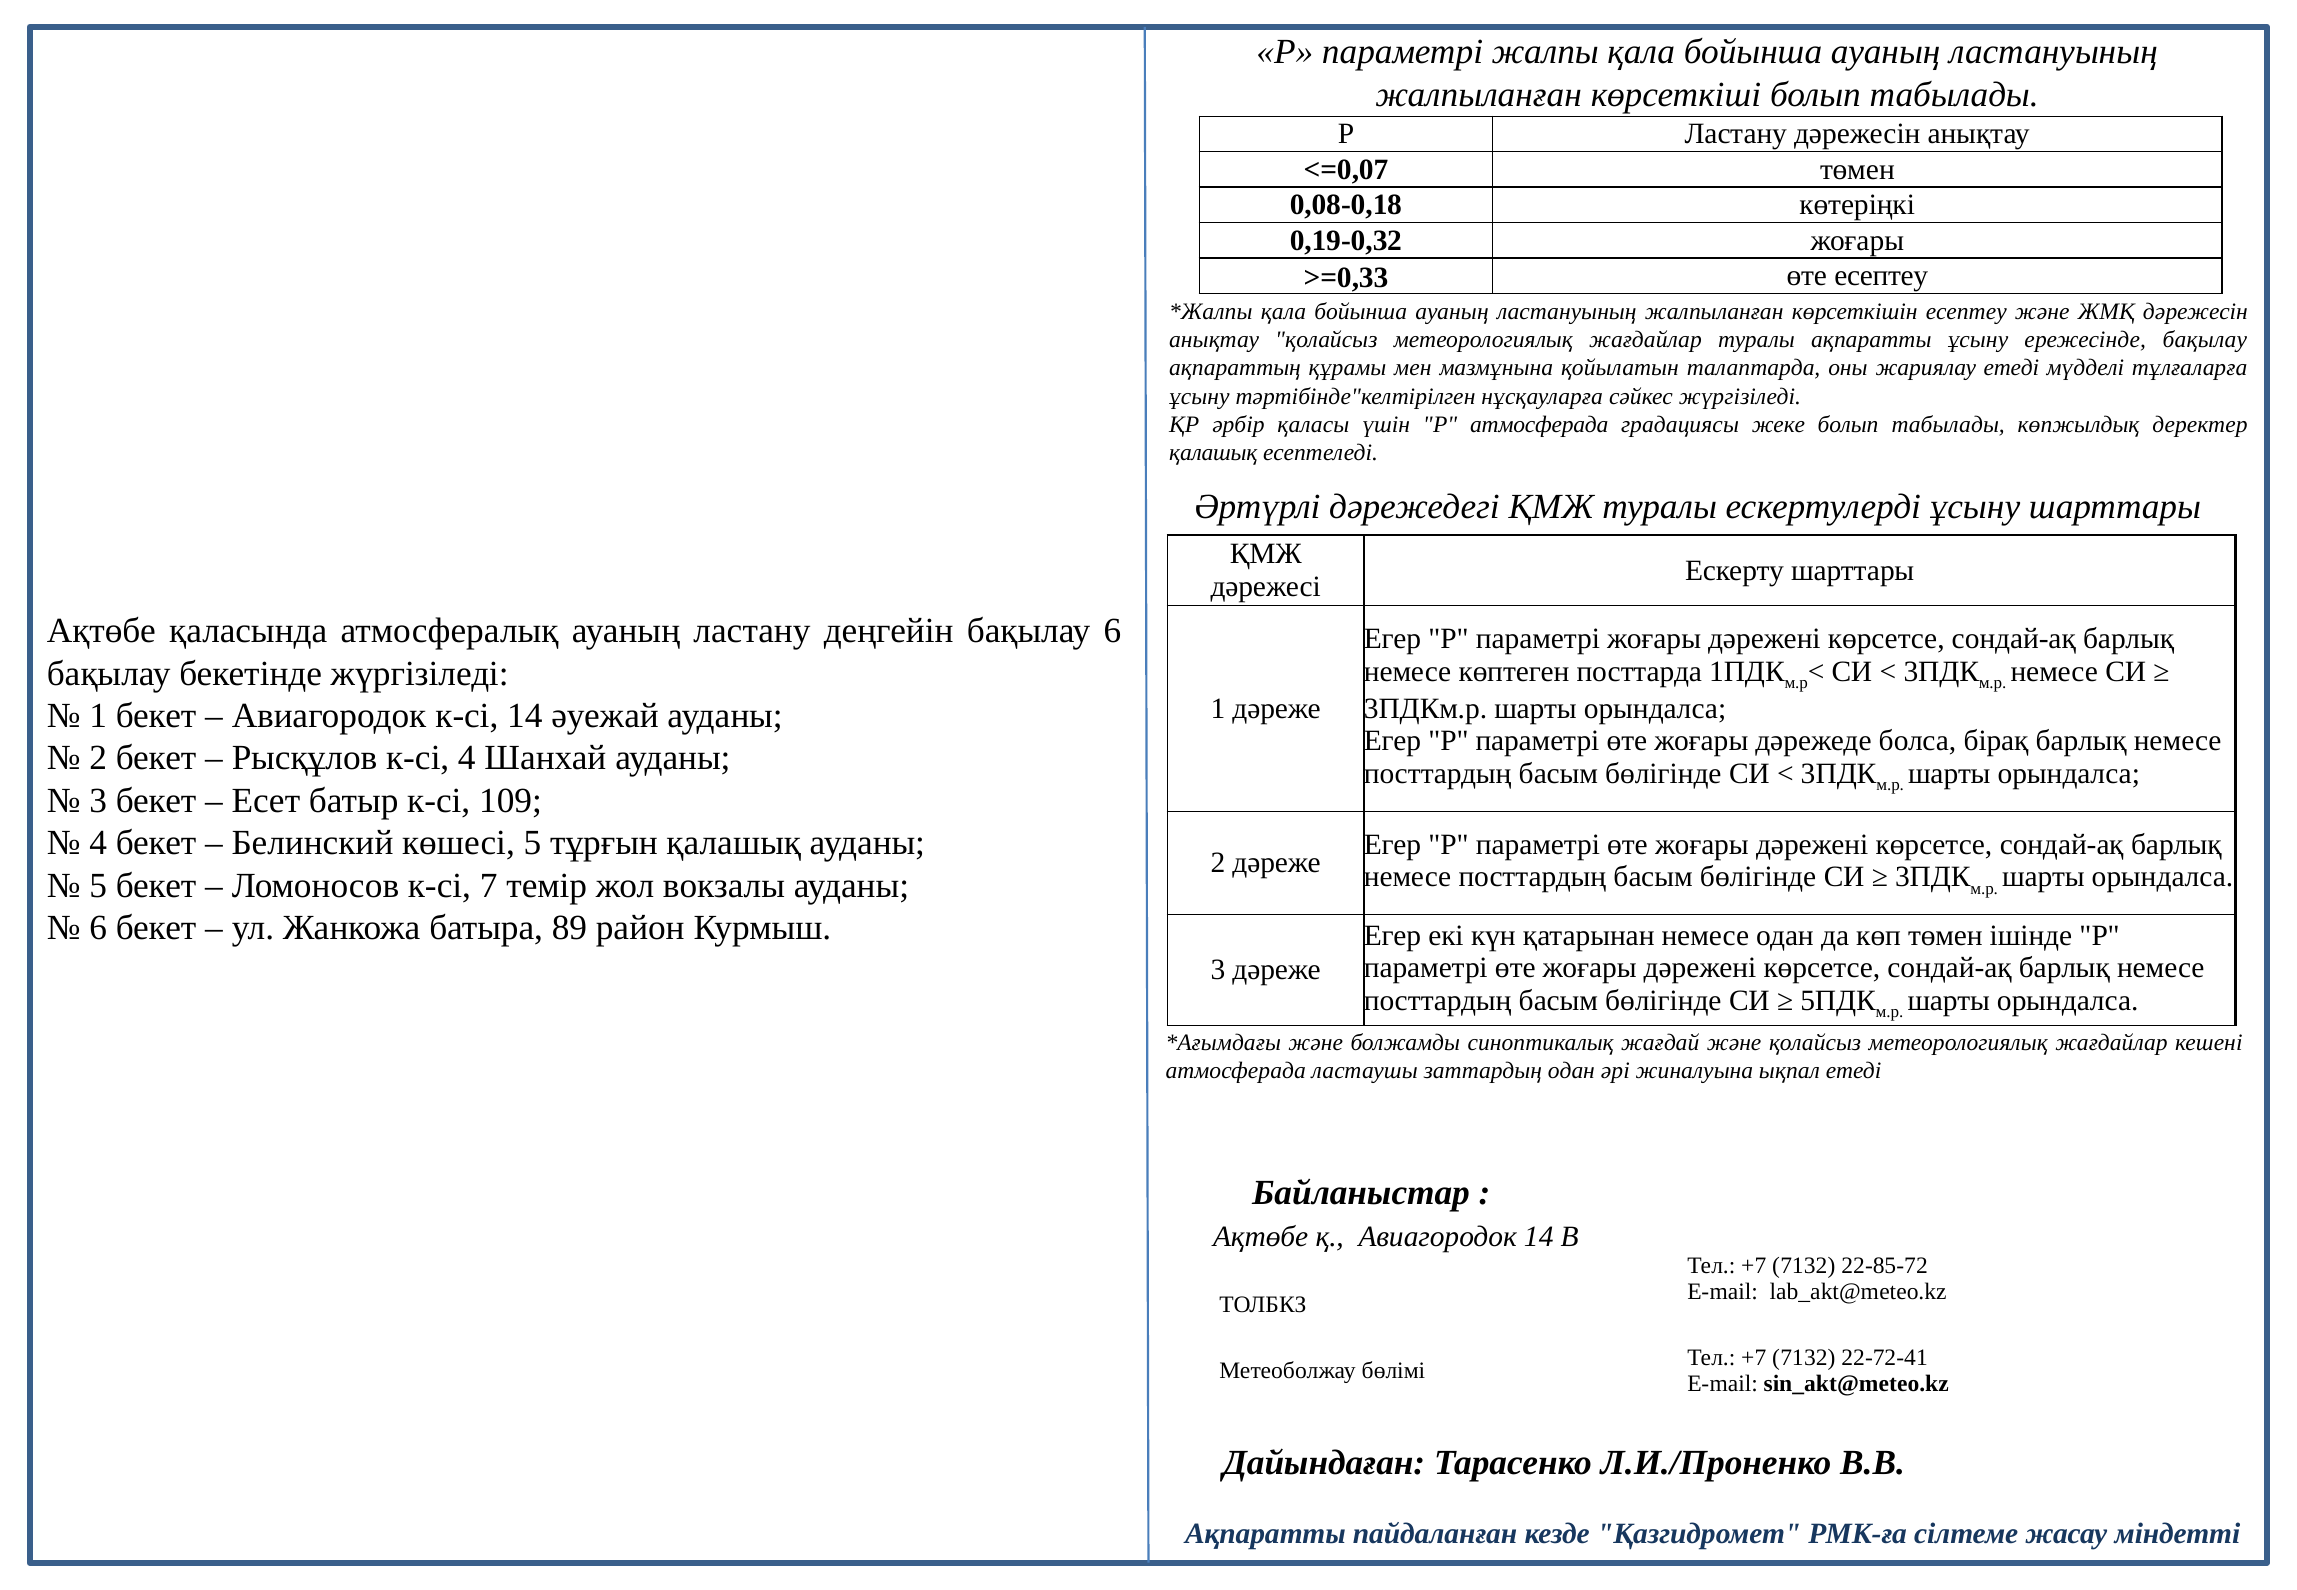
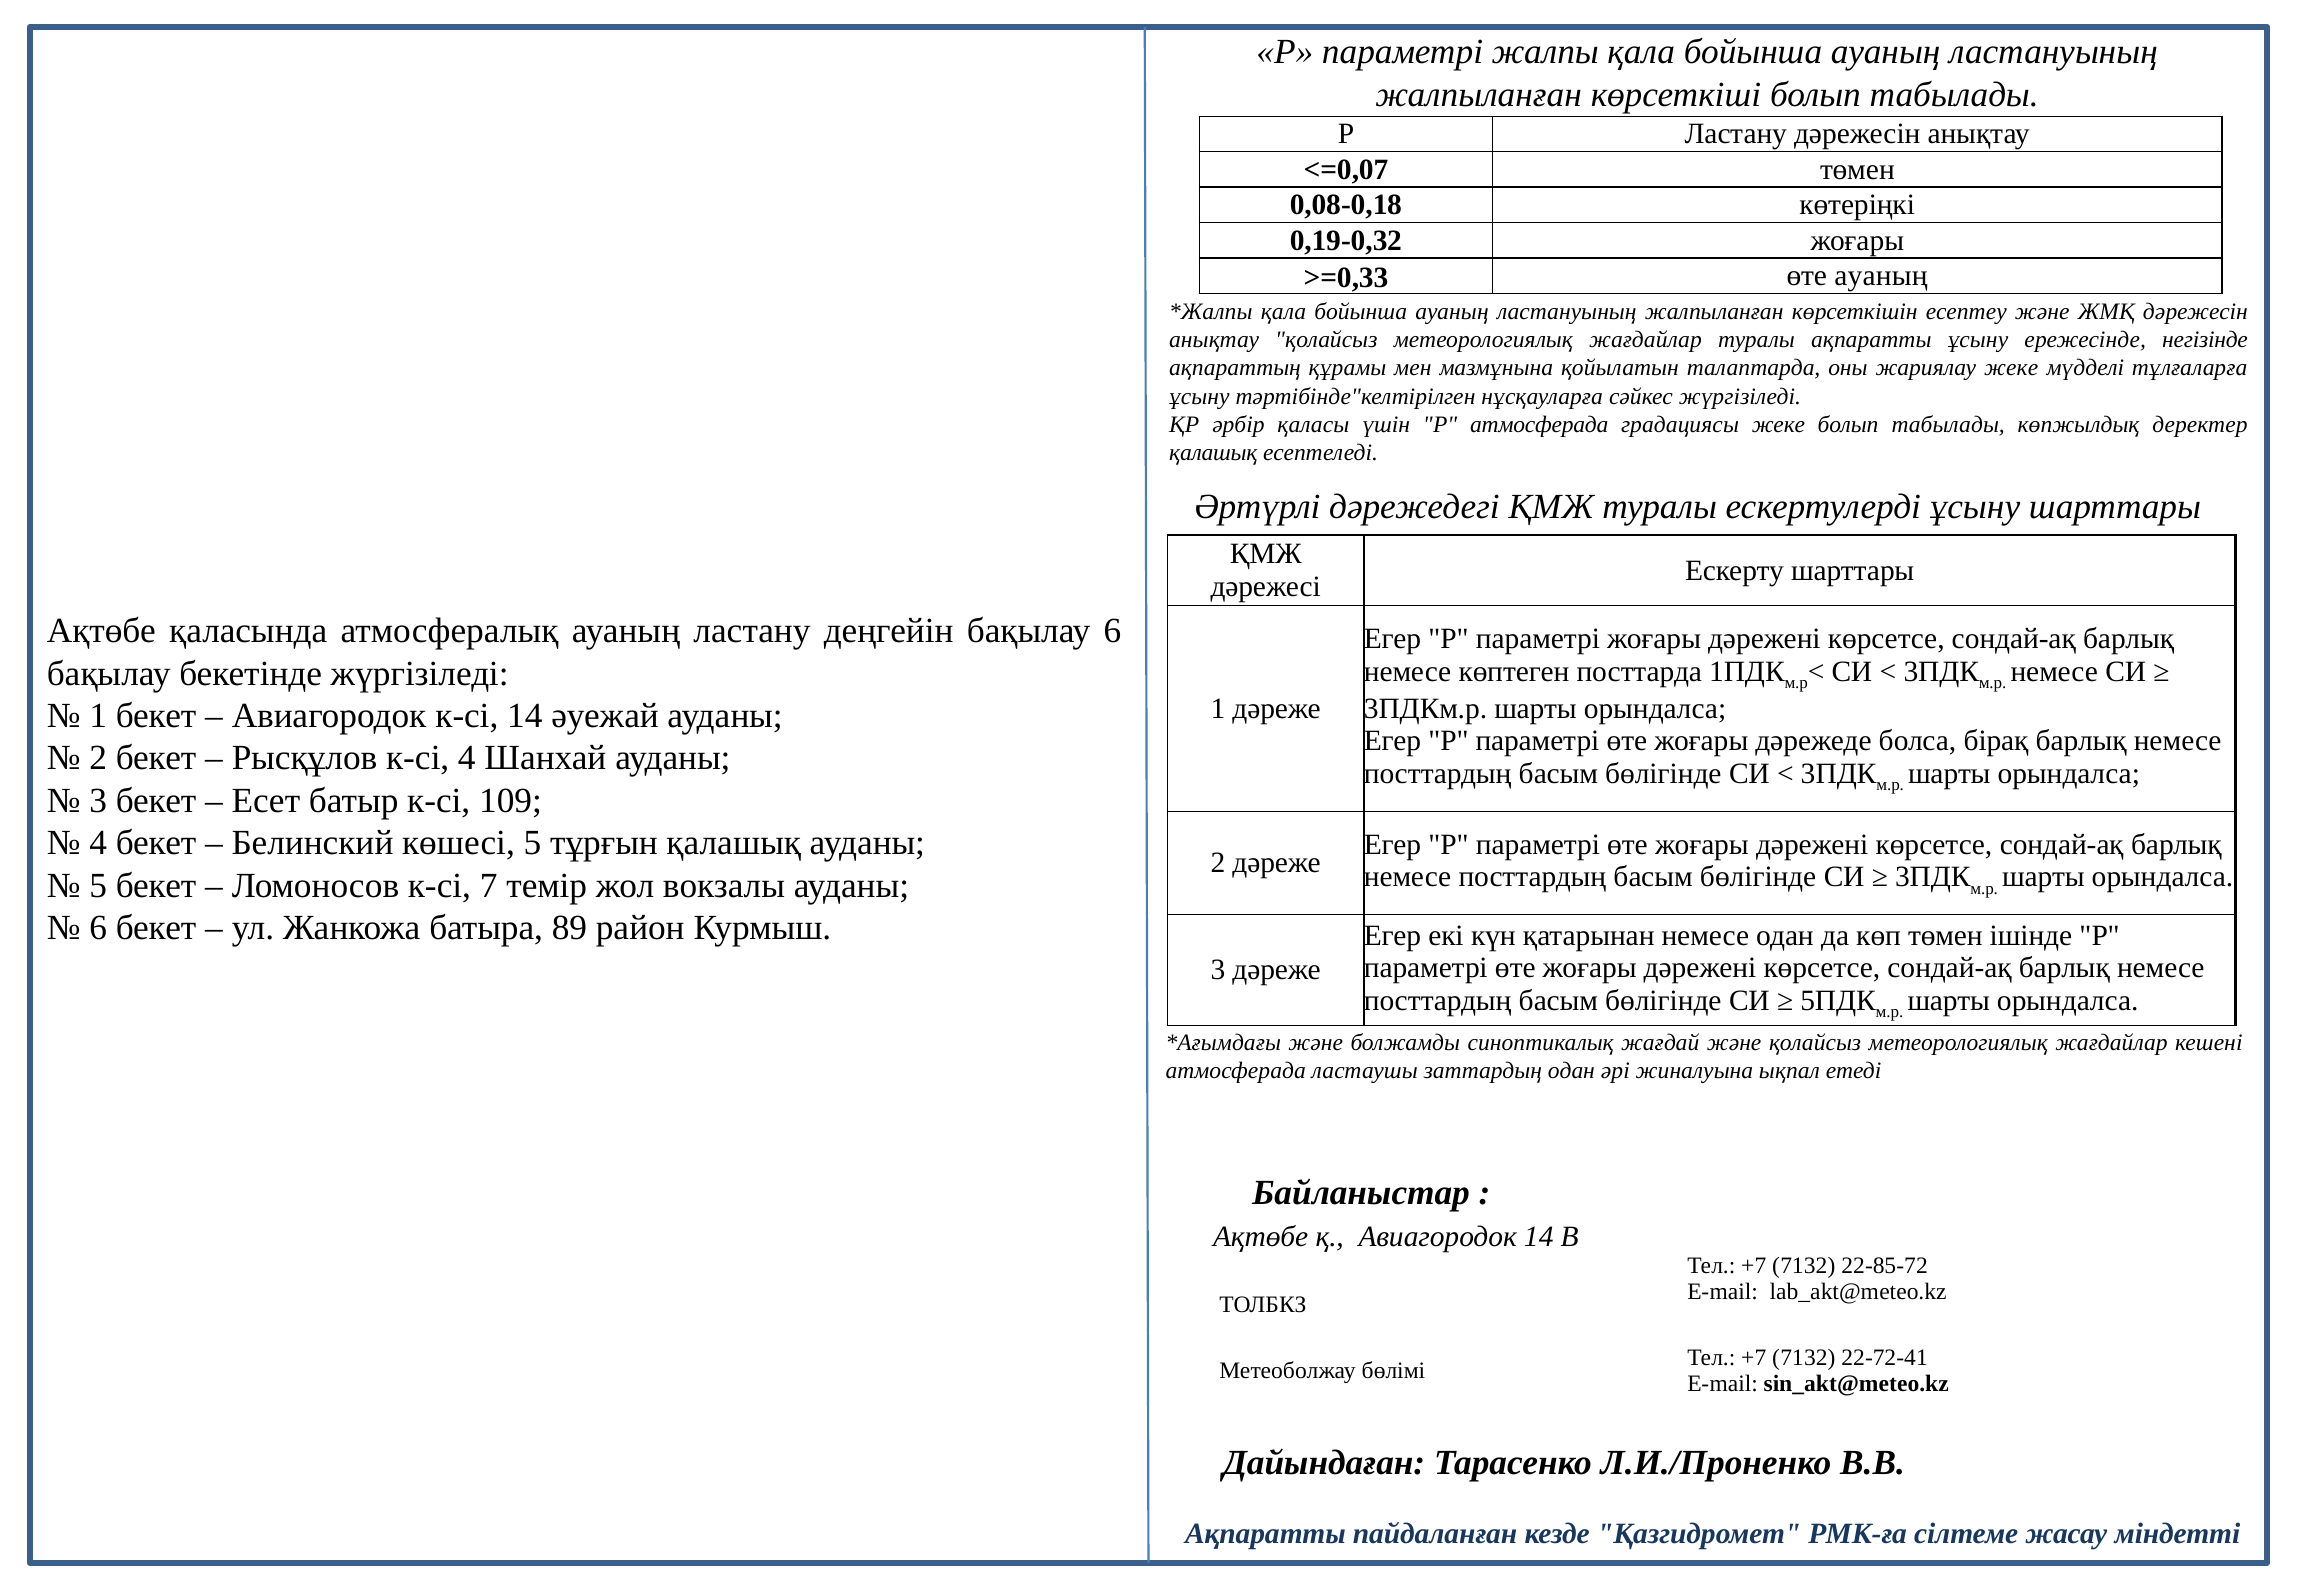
өте есептеу: есептеу -> ауаның (1881, 276)
ережесінде бақылау: бақылау -> негізінде (2205, 340)
жариялау етеді: етеді -> жеке (2011, 368)
